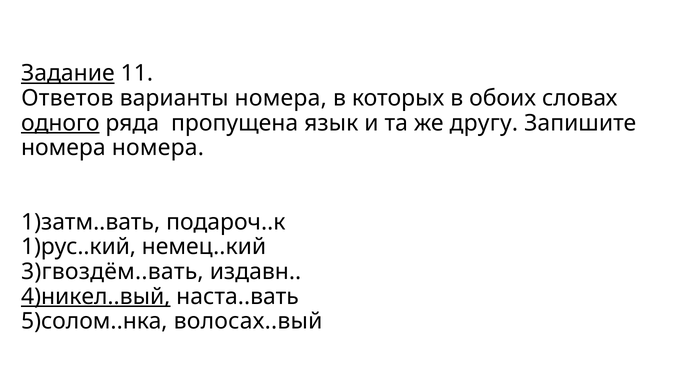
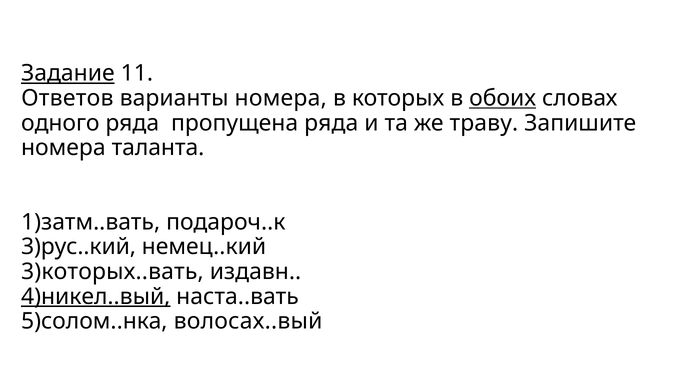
обоих underline: none -> present (503, 98)
одного underline: present -> none (60, 123)
пропущена язык: язык -> ряда (331, 123)
другу: другу -> траву (484, 123)
номера номера: номера -> таланта (158, 148)
1)рус..кий: 1)рус..кий -> 3)рус..кий (78, 247)
3)гвоздём..вать: 3)гвоздём..вать -> 3)которых..вать (112, 272)
